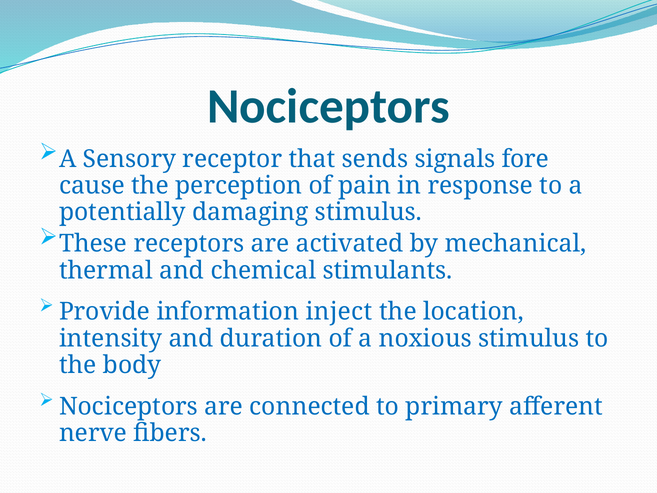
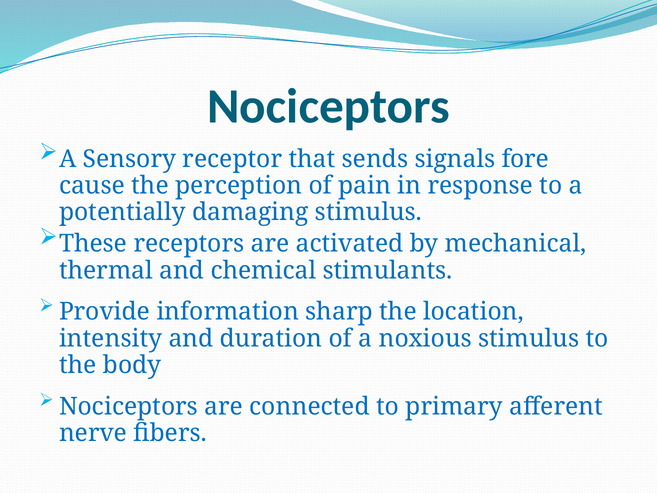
inject: inject -> sharp (339, 312)
